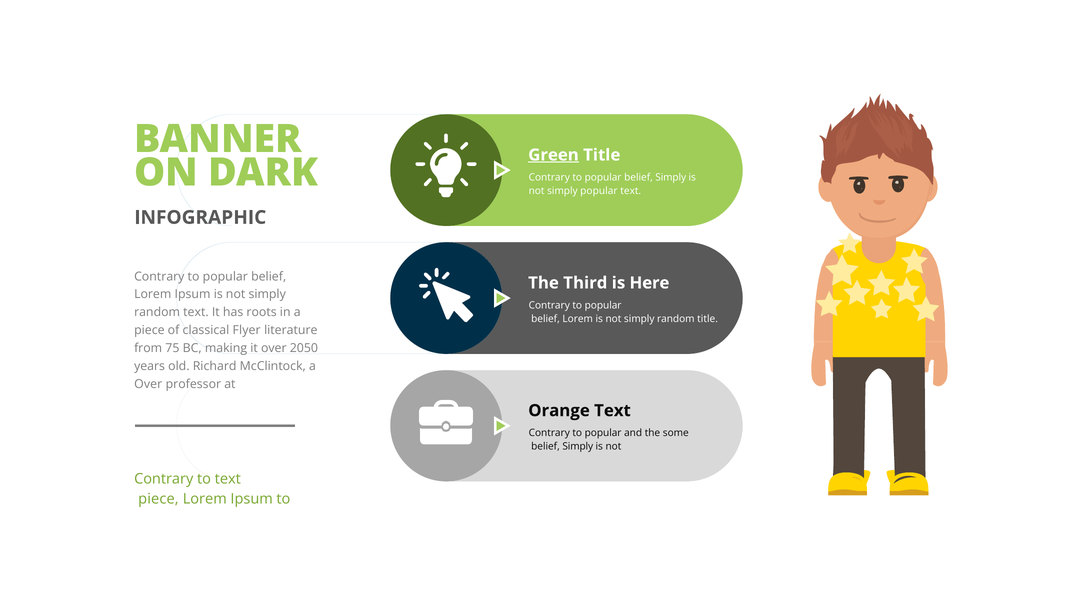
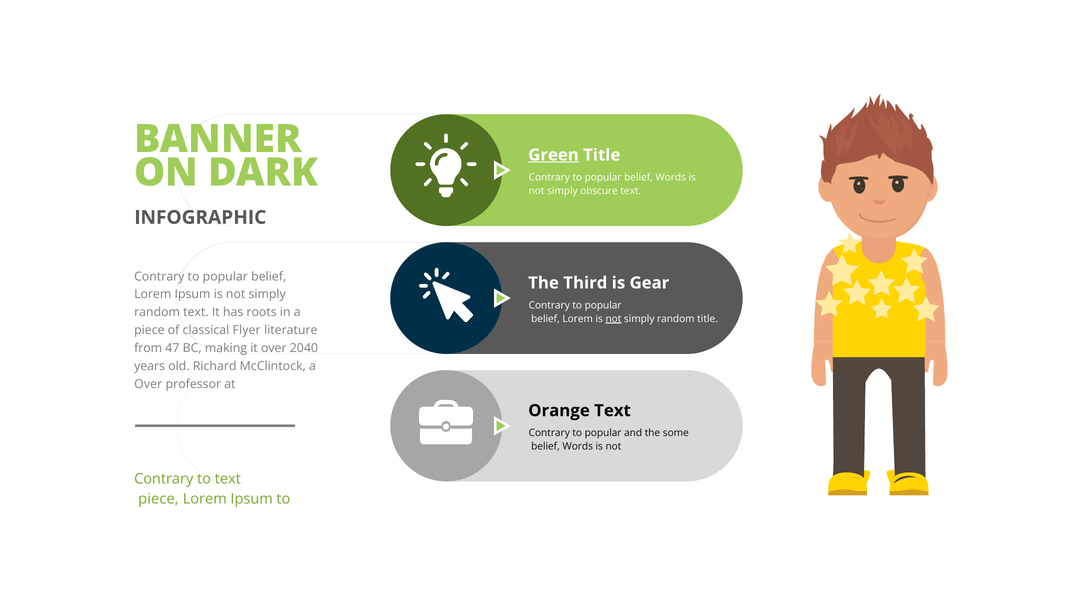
popular belief Simply: Simply -> Words (671, 177)
simply popular: popular -> obscure (599, 191)
Here: Here -> Gear (649, 283)
not underline: none -> present (613, 319)
75: 75 -> 47 (172, 348)
2050: 2050 -> 2040 (304, 348)
Simply: Simply -> Words (578, 447)
